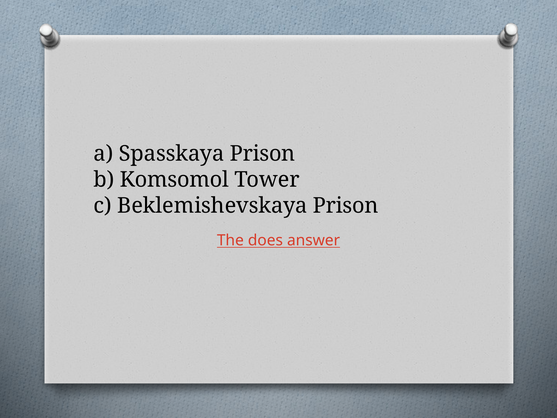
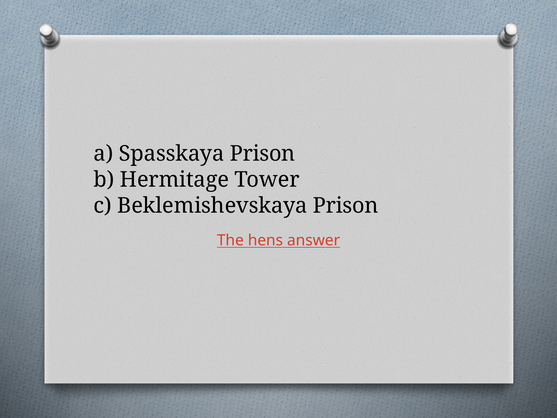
Komsomol: Komsomol -> Hermitage (174, 180)
does: does -> hens (265, 240)
